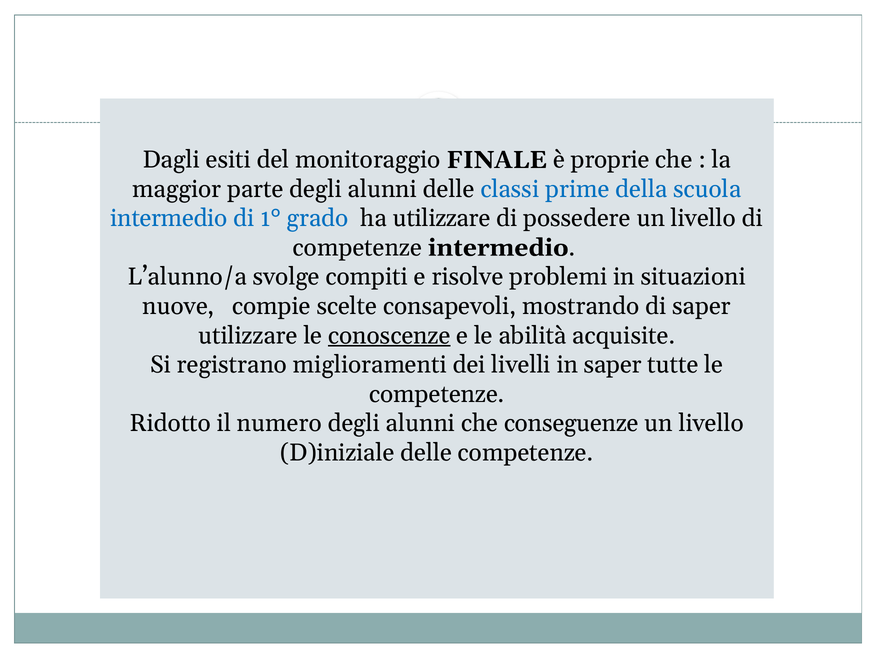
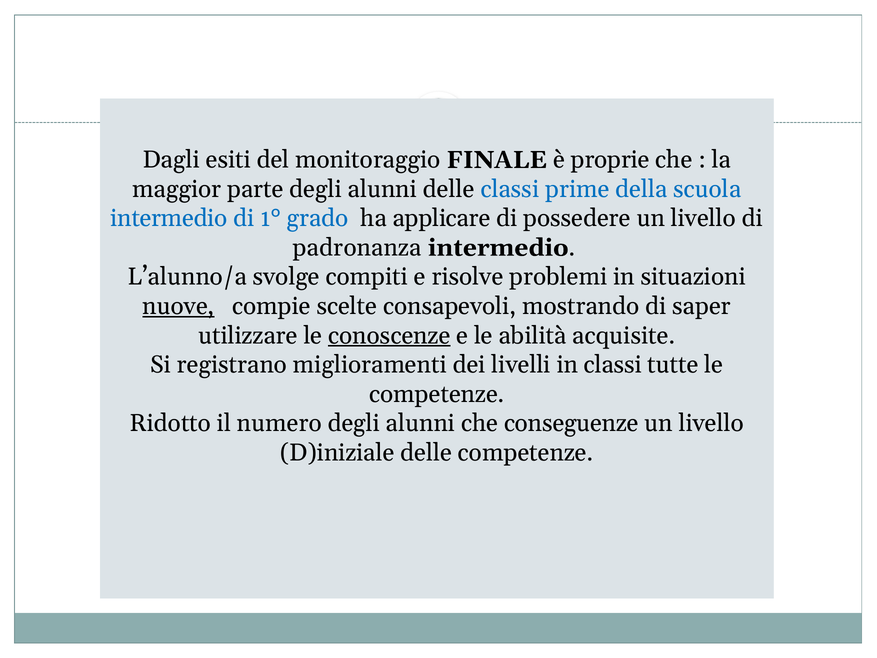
ha utilizzare: utilizzare -> applicare (442, 218)
competenze: competenze -> padronanza (357, 248)
nuove underline: none -> present (178, 306)
in saper: saper -> classi (613, 365)
